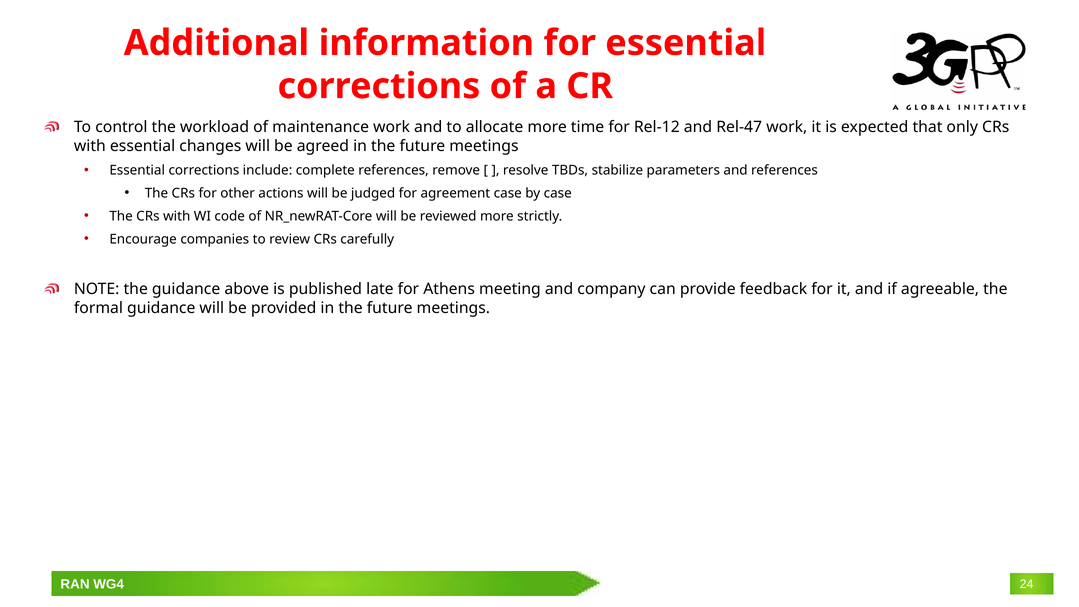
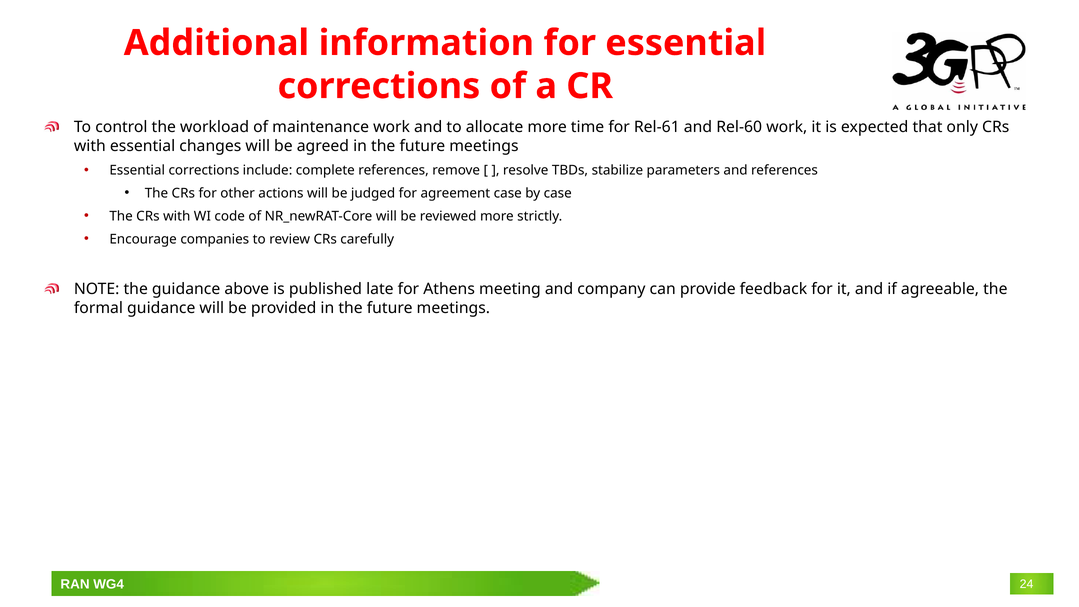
Rel-12: Rel-12 -> Rel-61 (657, 127)
Rel-47: Rel-47 -> Rel-60 (739, 127)
